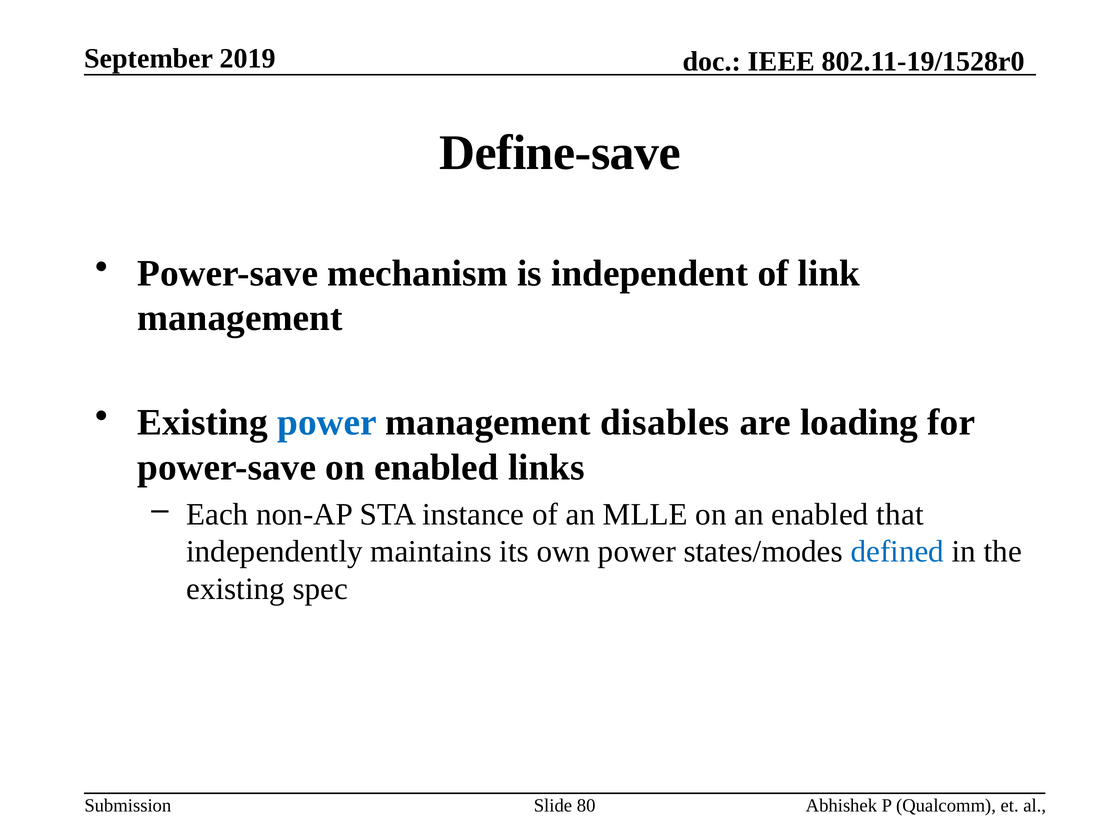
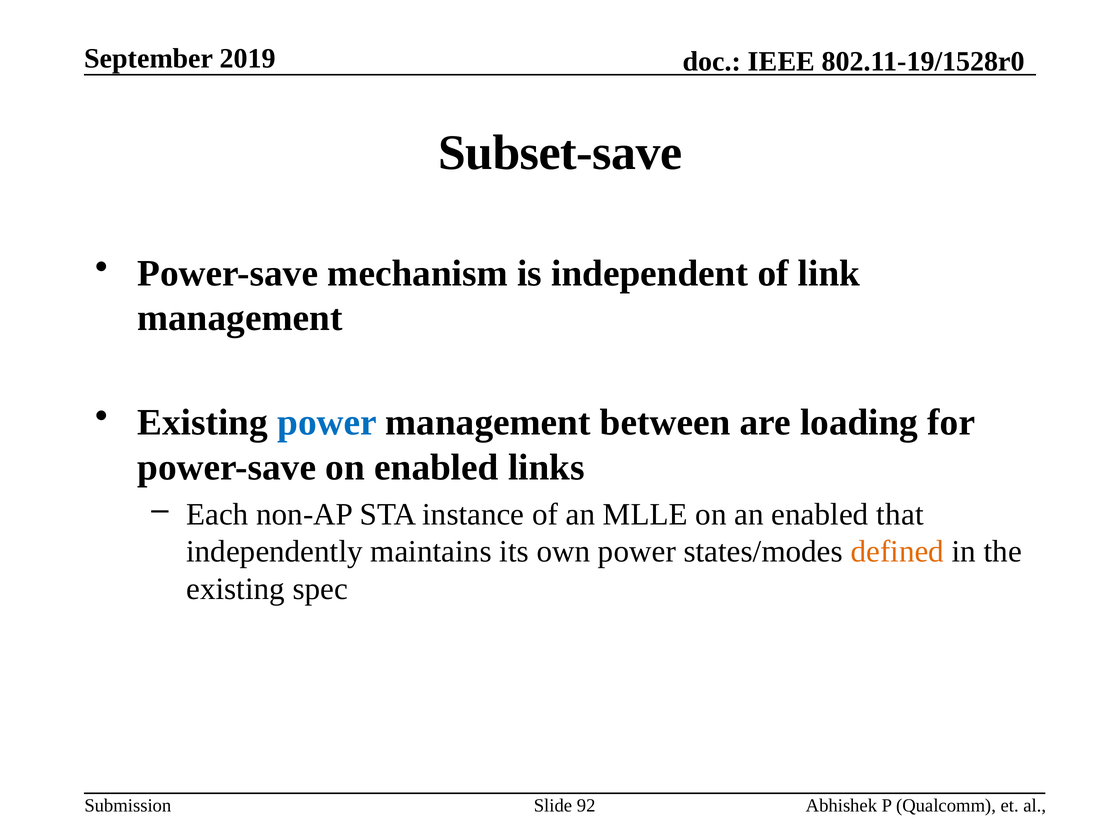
Define-save: Define-save -> Subset-save (560, 153)
disables: disables -> between (665, 423)
defined colour: blue -> orange (897, 552)
80: 80 -> 92 (586, 806)
